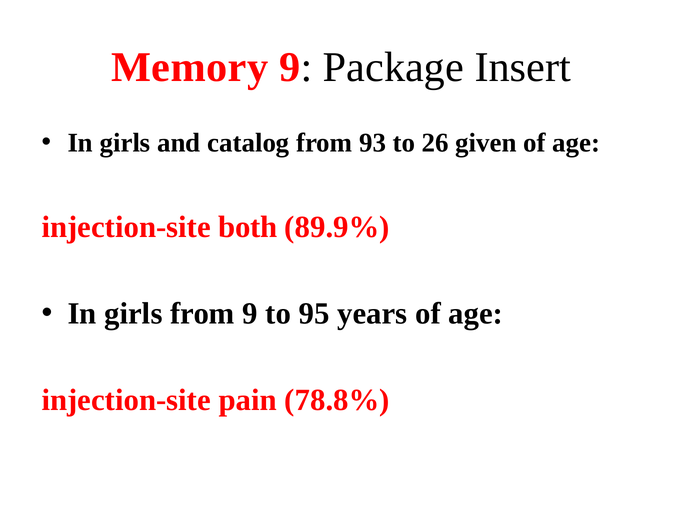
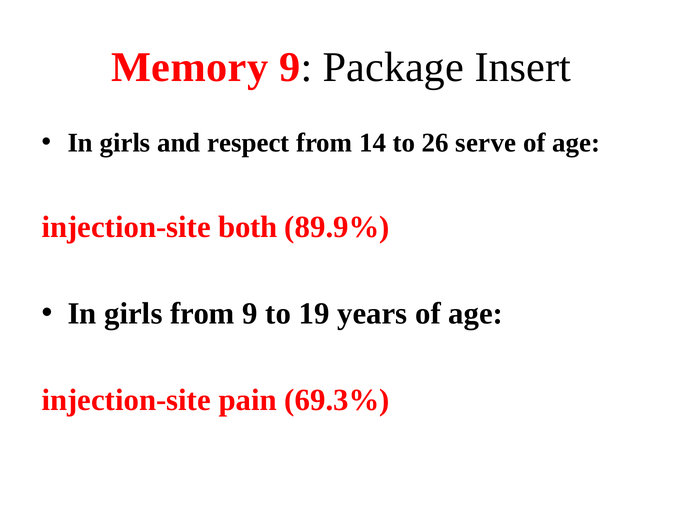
catalog: catalog -> respect (248, 143)
93: 93 -> 14 (373, 143)
given: given -> serve (486, 143)
95: 95 -> 19 (314, 313)
78.8%: 78.8% -> 69.3% (337, 400)
